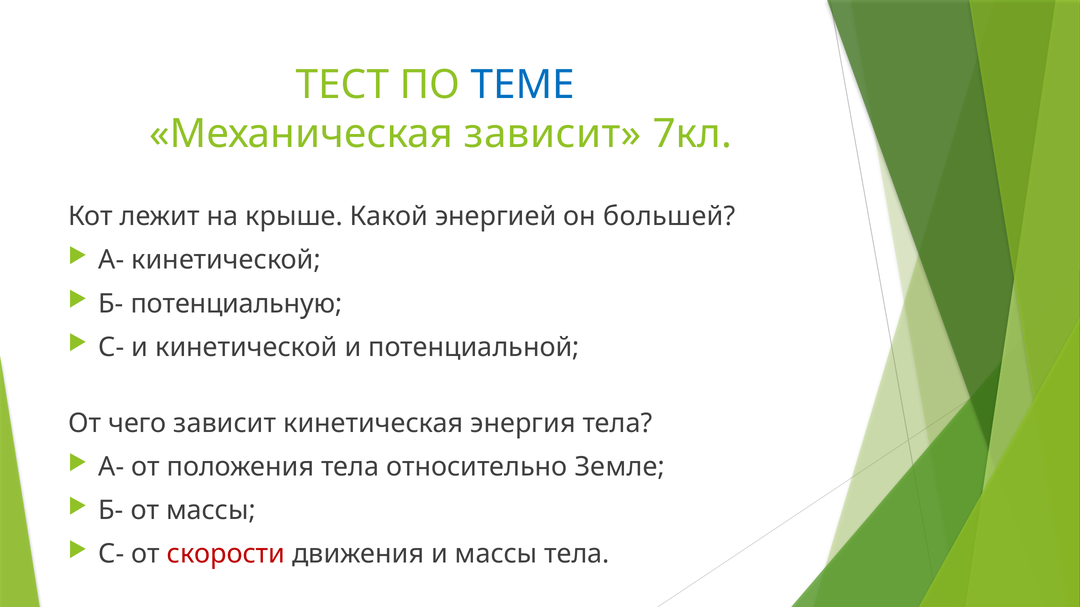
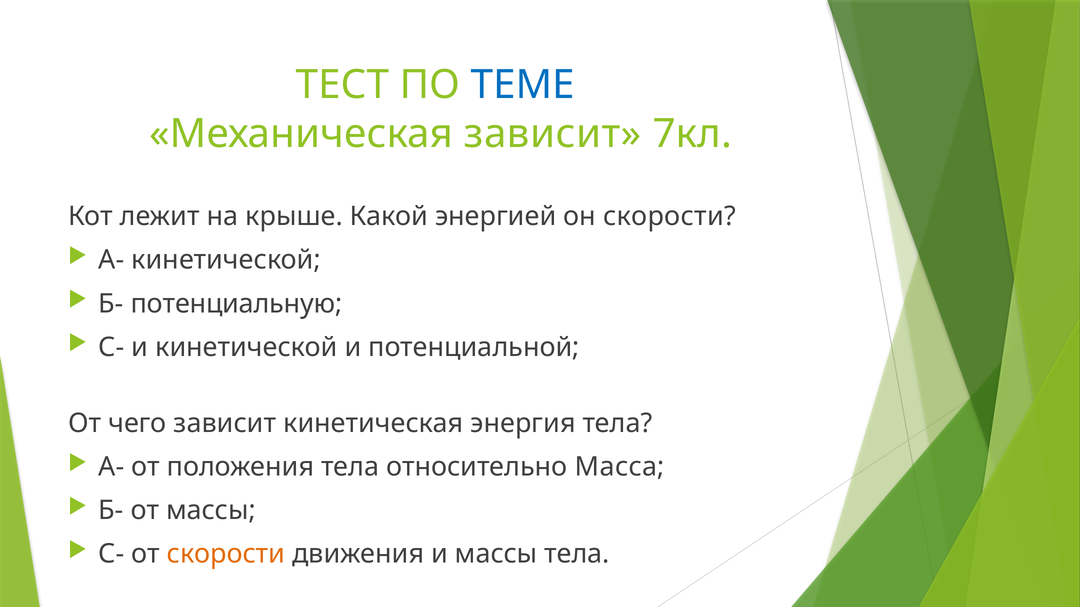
он большей: большей -> скорости (670, 217)
Земле: Земле -> Масса (620, 467)
скорости colour: red -> orange (226, 555)
